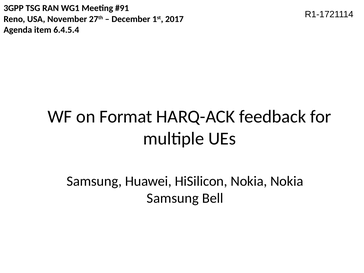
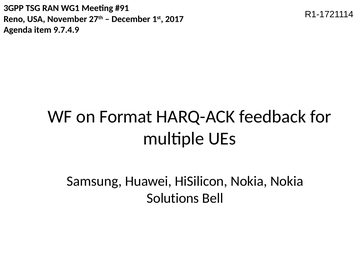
6.4.5.4: 6.4.5.4 -> 9.7.4.9 (66, 30)
Samsung: Samsung -> Solutions (173, 198)
